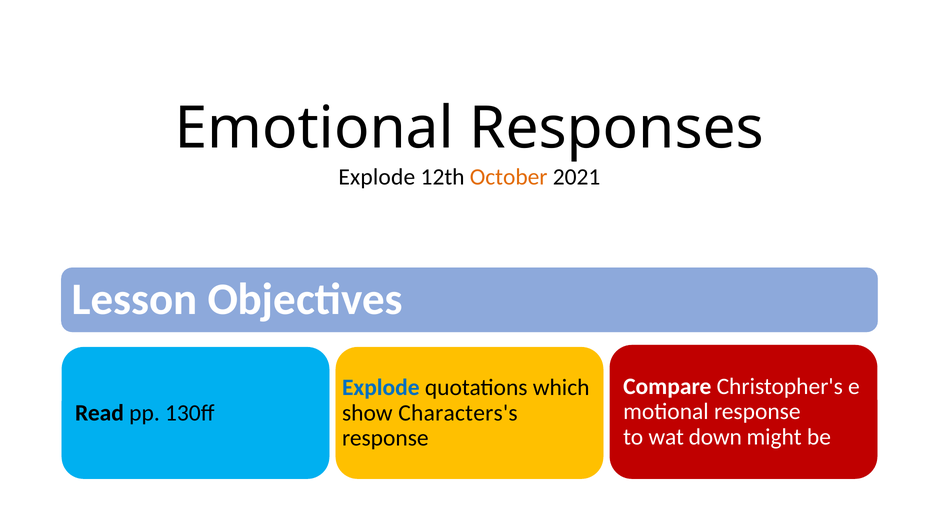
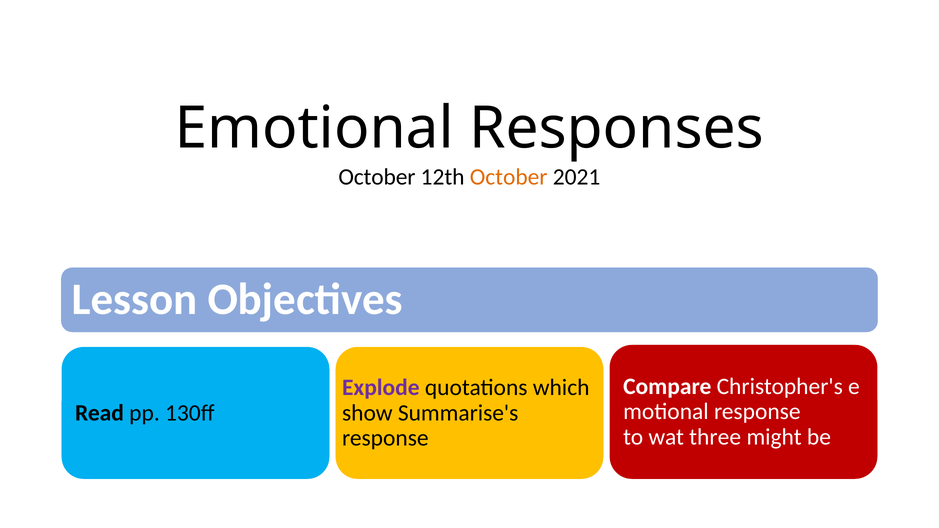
Explode: Explode -> October (377, 177)
Explode colour: blue -> purple (381, 388)
Characters's: Characters's -> Summarise's (458, 413)
down: down -> three (715, 437)
